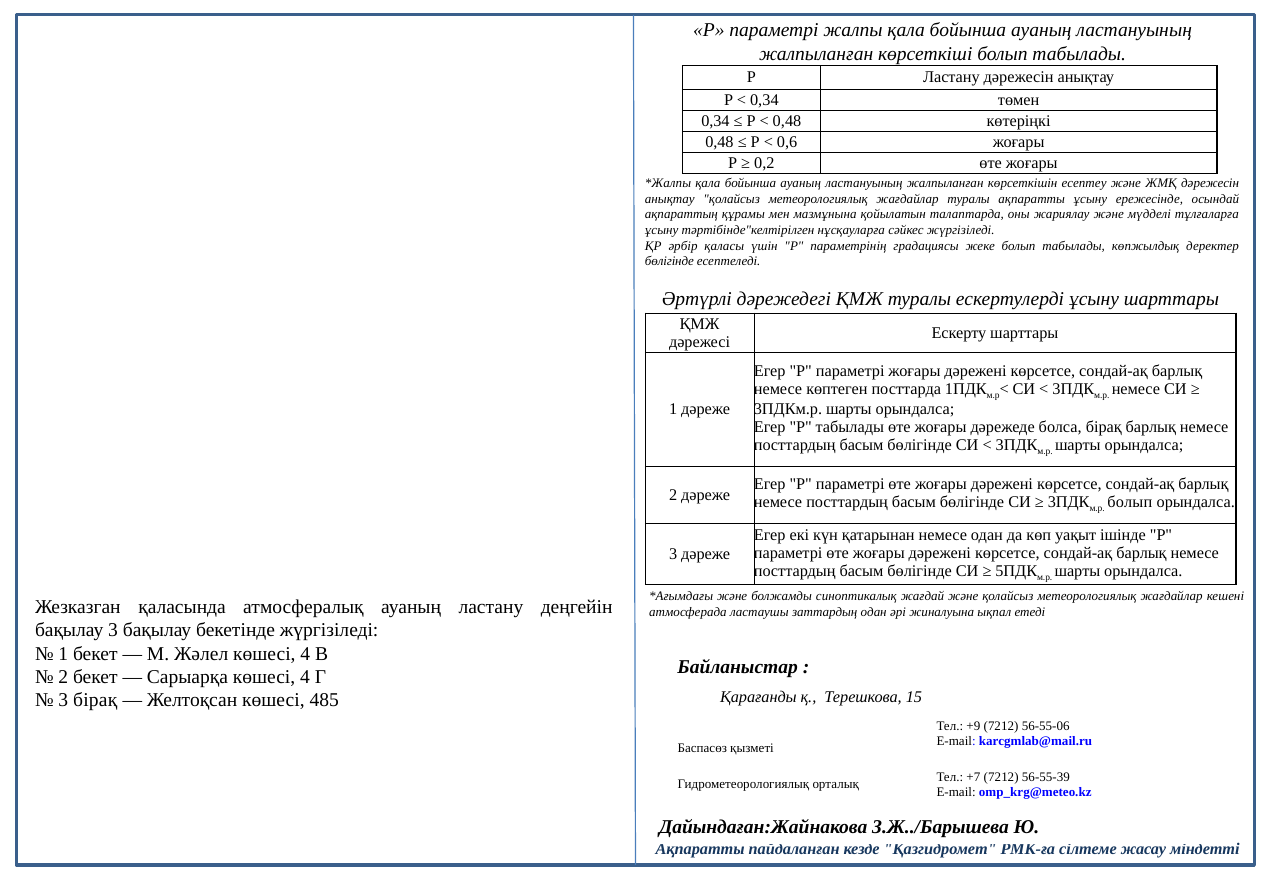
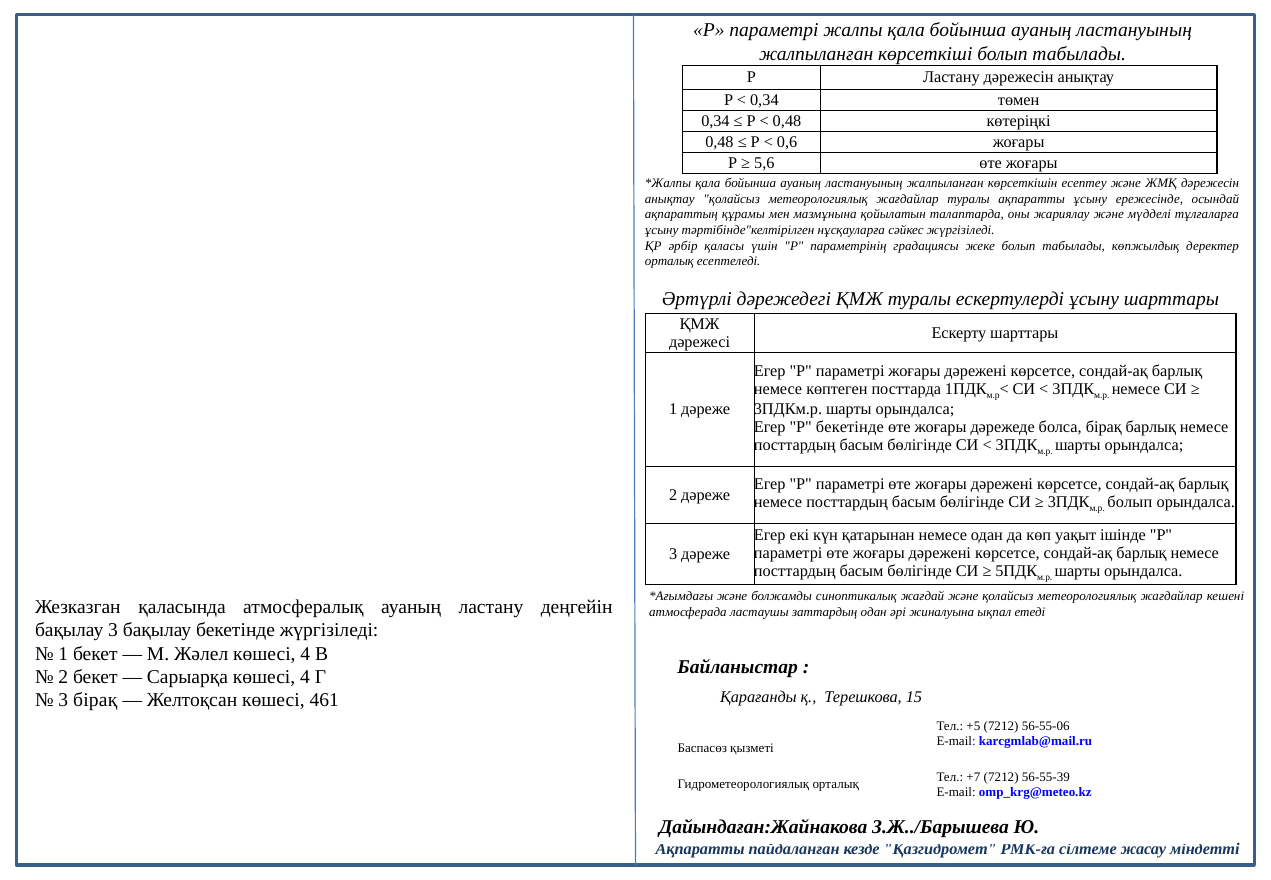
0,2: 0,2 -> 5,6 (764, 163)
бөлігінде: бөлігінде -> орталық (669, 261)
P табылады: табылады -> бекетінде (850, 427)
485: 485 -> 461 (324, 700)
+9: +9 -> +5 (973, 726)
